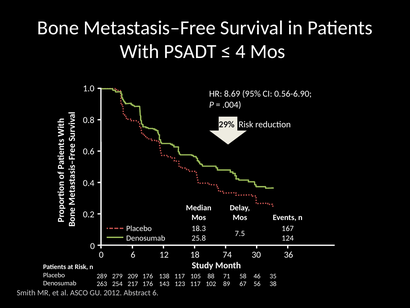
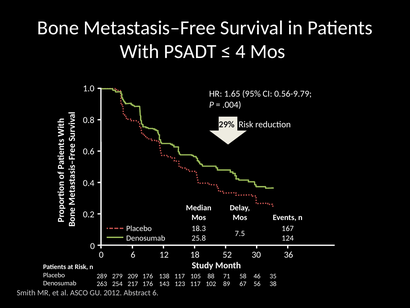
8.69: 8.69 -> 1.65 (232, 94)
0.56-6.90: 0.56-6.90 -> 0.56-9.79 (293, 94)
74: 74 -> 52 (227, 255)
